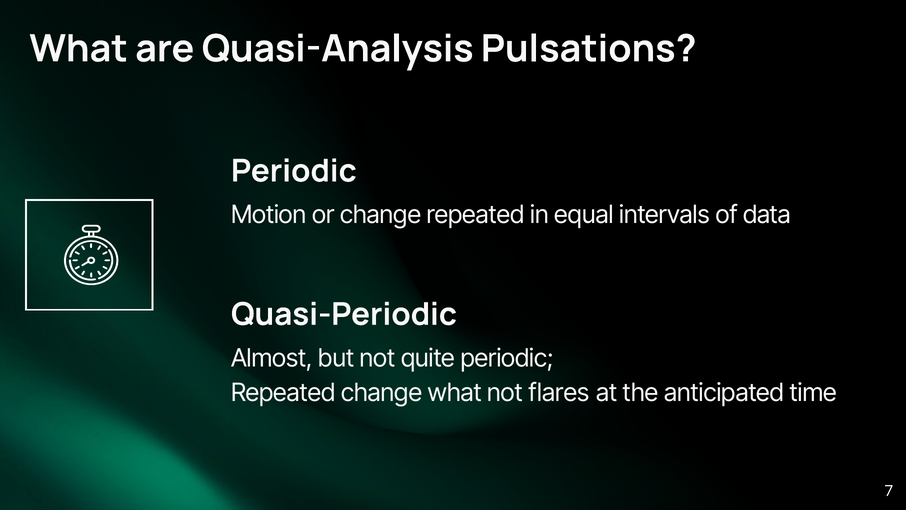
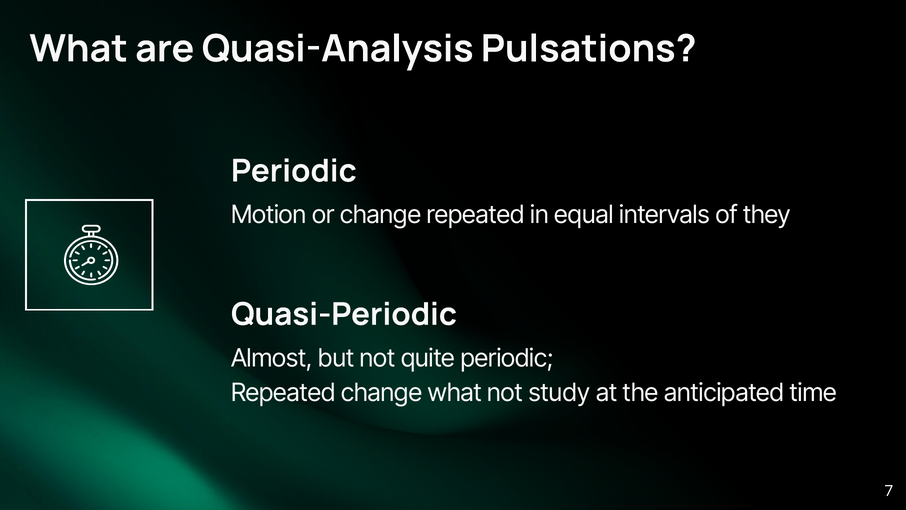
data: data -> they (767, 215)
flares: flares -> study (559, 393)
